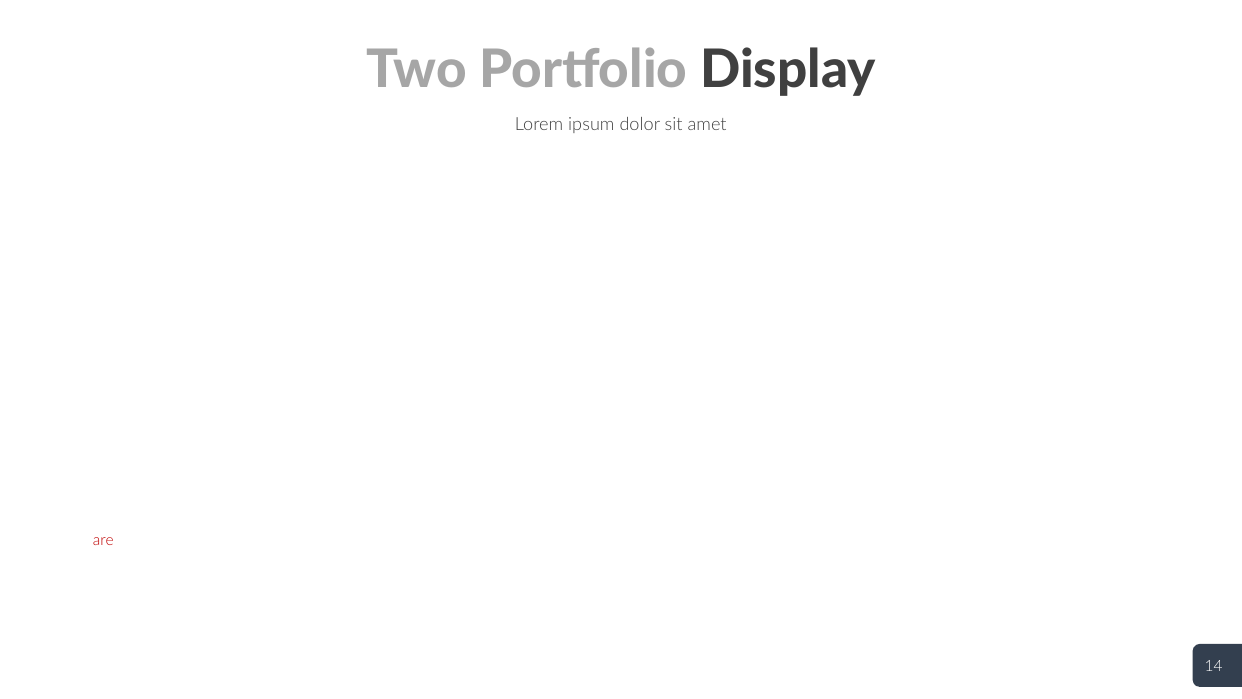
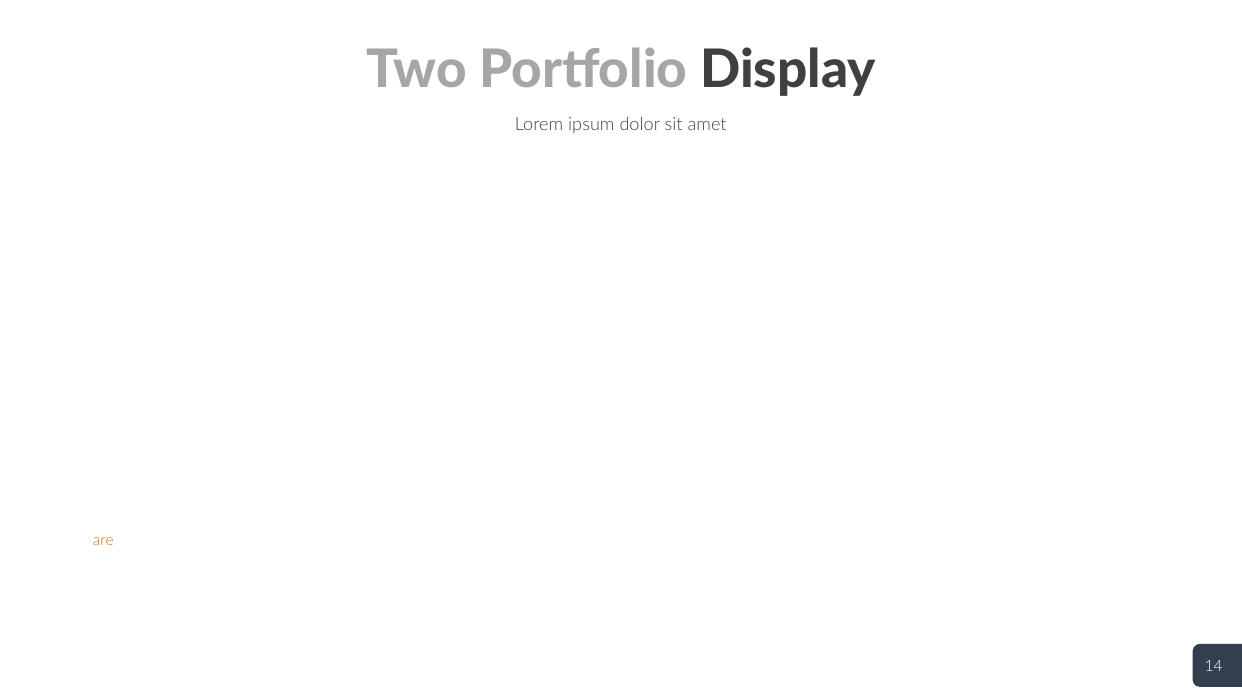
are colour: red -> orange (103, 541)
